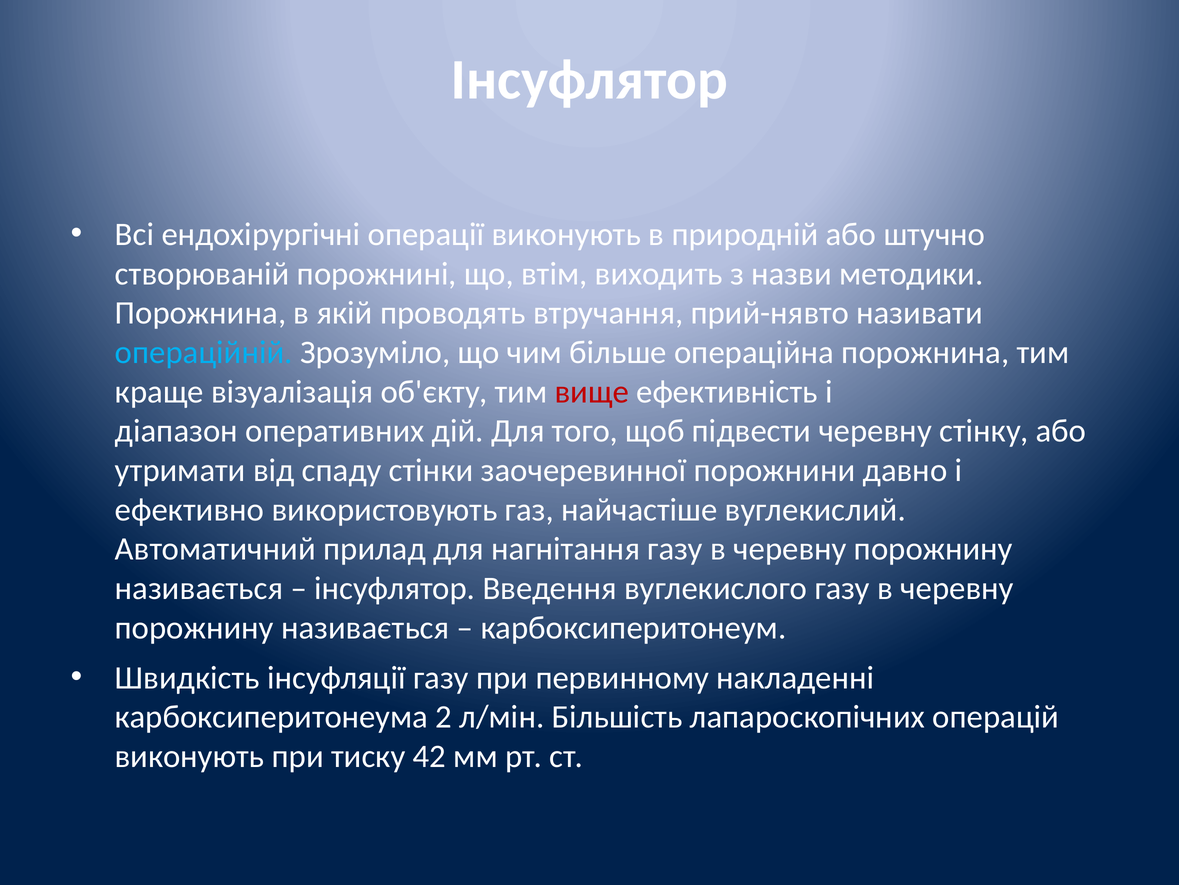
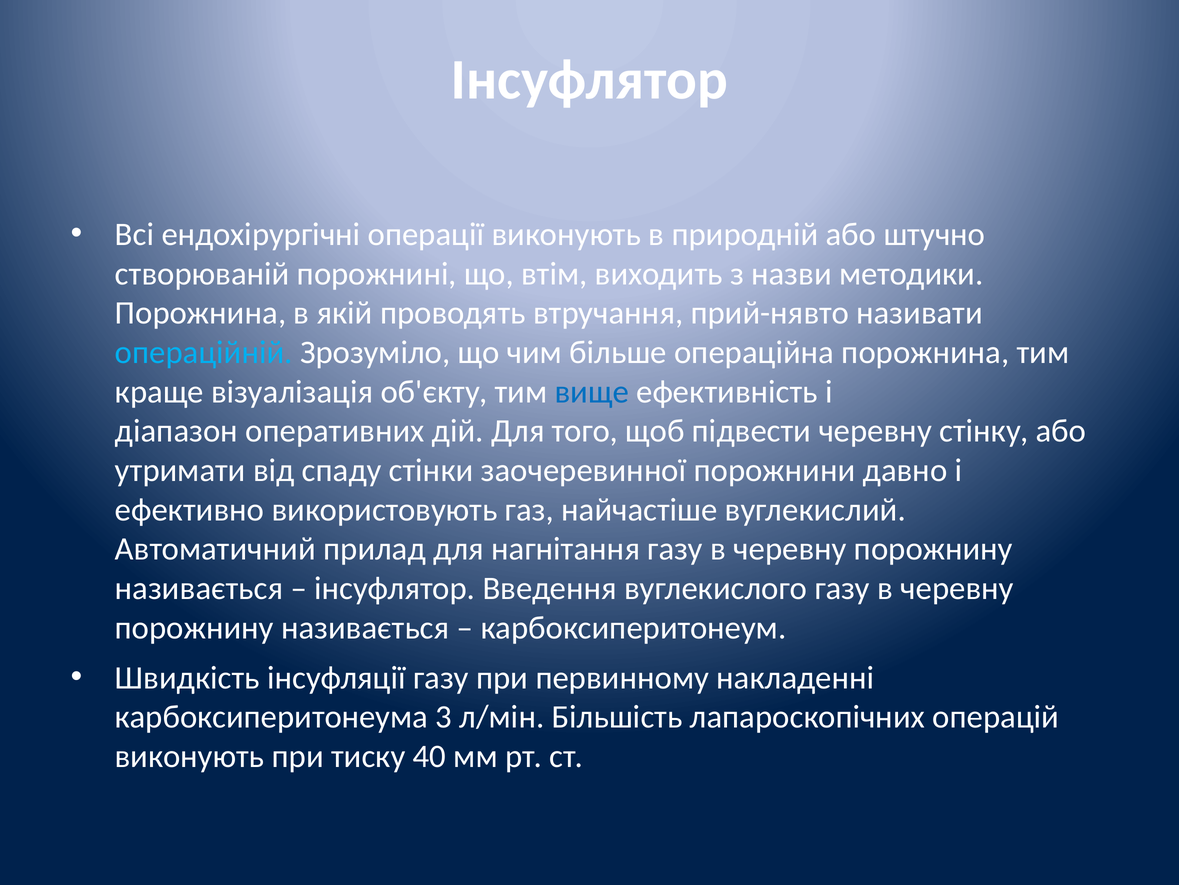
вище colour: red -> blue (592, 391)
2: 2 -> 3 (444, 716)
42: 42 -> 40 (429, 756)
